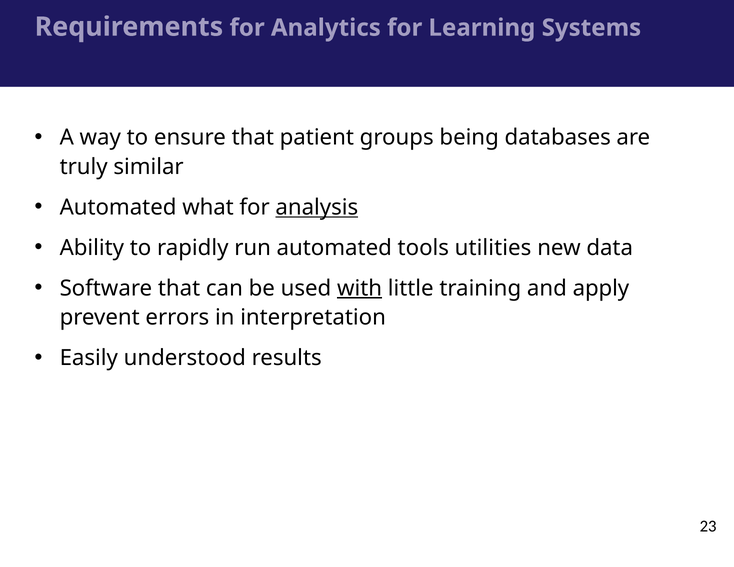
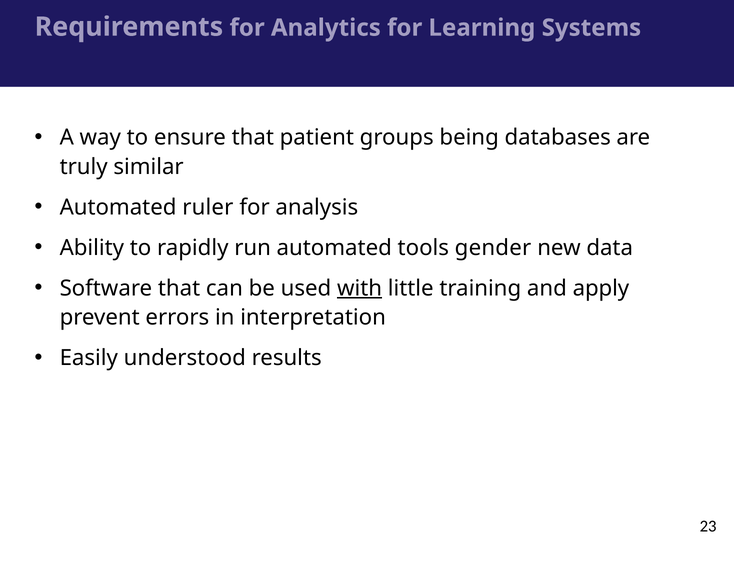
what: what -> ruler (208, 207)
analysis underline: present -> none (317, 207)
utilities: utilities -> gender (493, 248)
